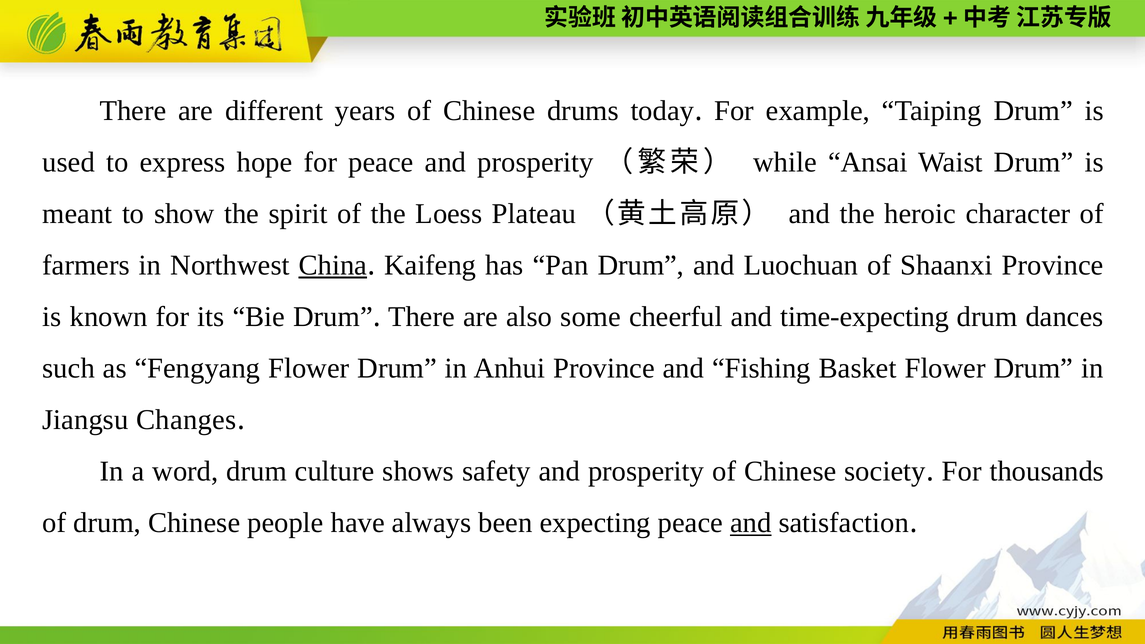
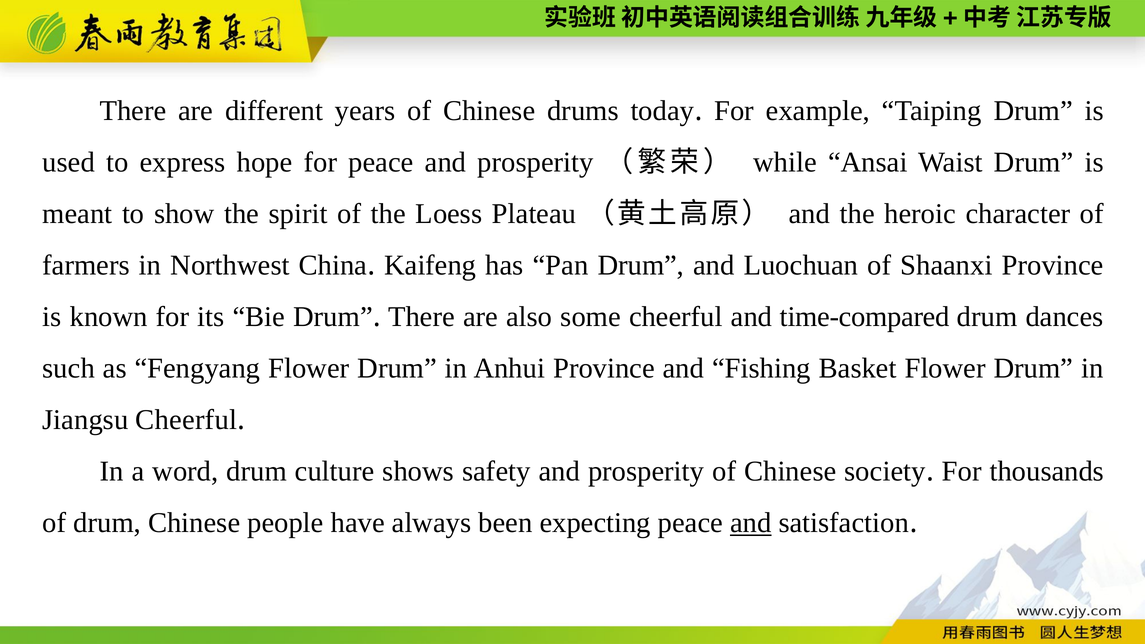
China underline: present -> none (333, 265)
time-expecting: time-expecting -> time-compared (865, 317)
Jiangsu Changes: Changes -> Cheerful (186, 420)
